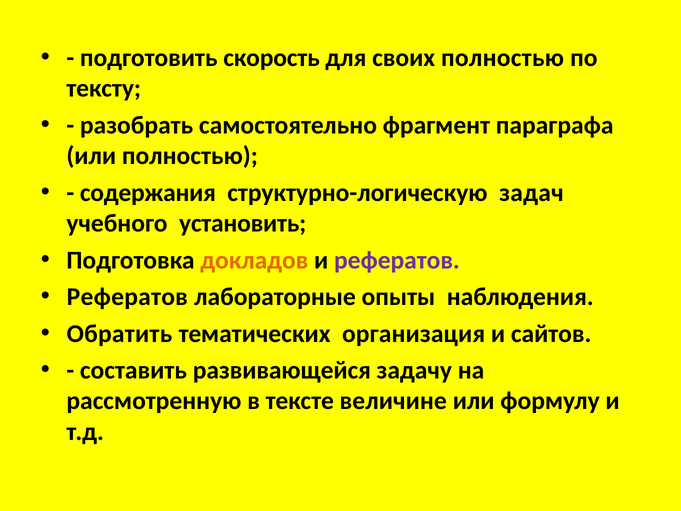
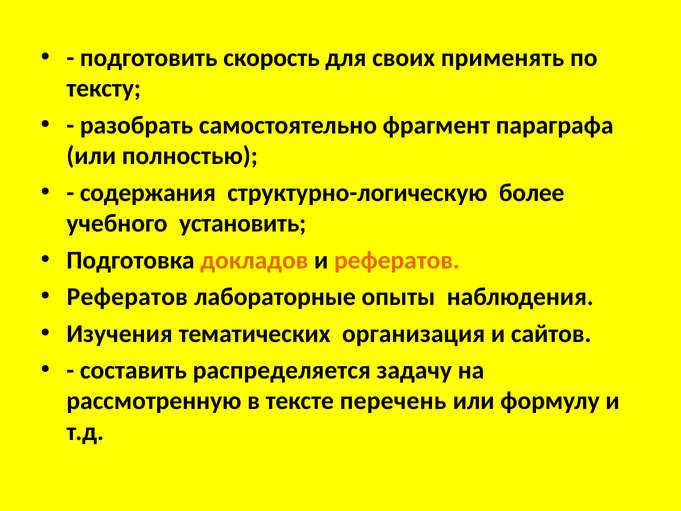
своих полностью: полностью -> применять (503, 58)
задач: задач -> более (532, 193)
рефератов colour: purple -> orange (397, 260)
Обратить: Обратить -> Изучения (120, 333)
развивающейся: развивающейся -> распределяется (282, 370)
величине: величине -> перечень (393, 401)
